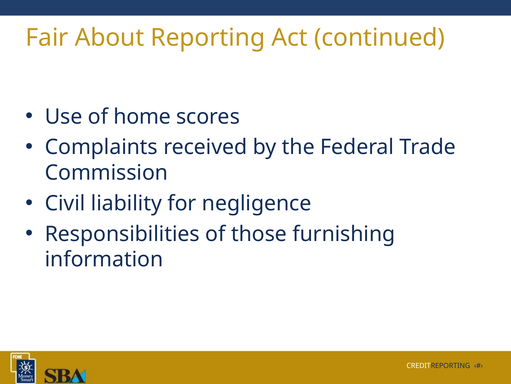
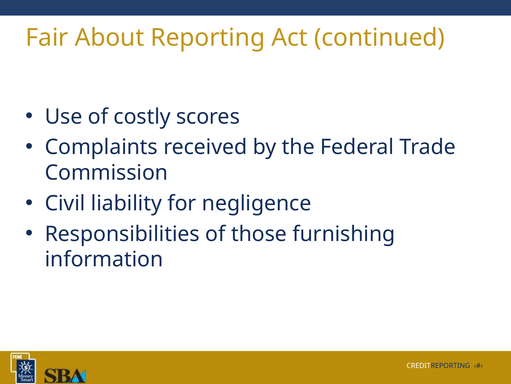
home: home -> costly (142, 116)
